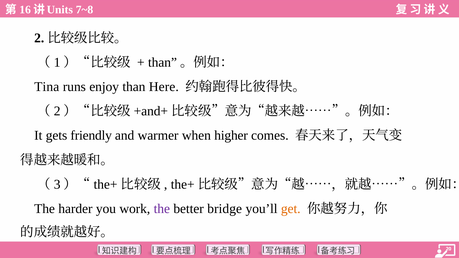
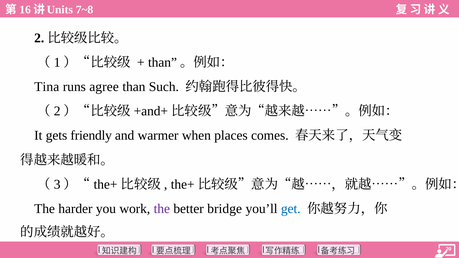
enjoy: enjoy -> agree (104, 87)
Here: Here -> Such (164, 87)
higher: higher -> places (231, 136)
get colour: orange -> blue (291, 209)
